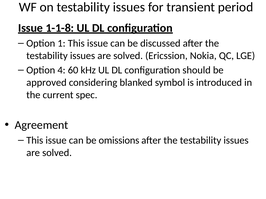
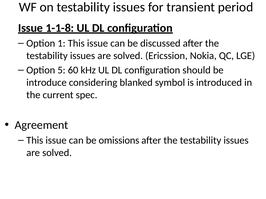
4: 4 -> 5 (61, 70)
approved: approved -> introduce (47, 83)
